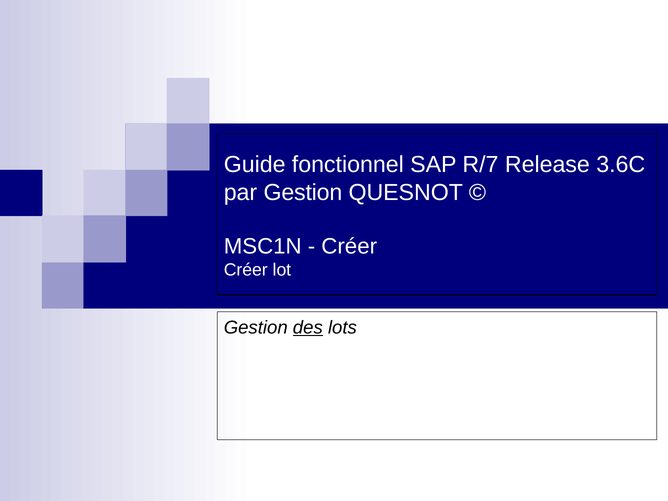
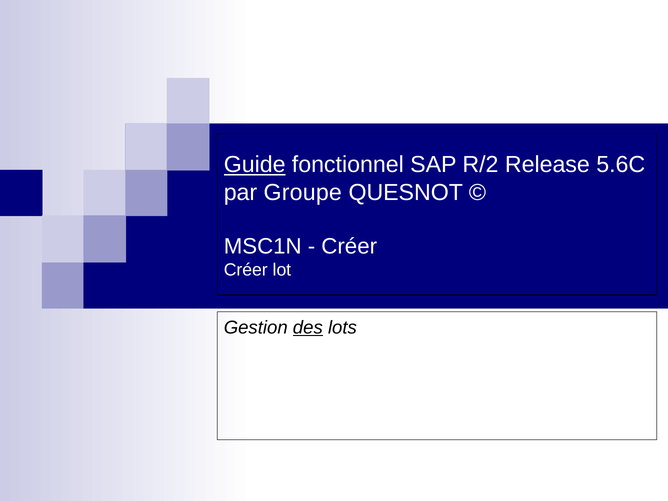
Guide underline: none -> present (255, 165)
R/7: R/7 -> R/2 (480, 165)
3.6C: 3.6C -> 5.6C (621, 165)
par Gestion: Gestion -> Groupe (303, 193)
